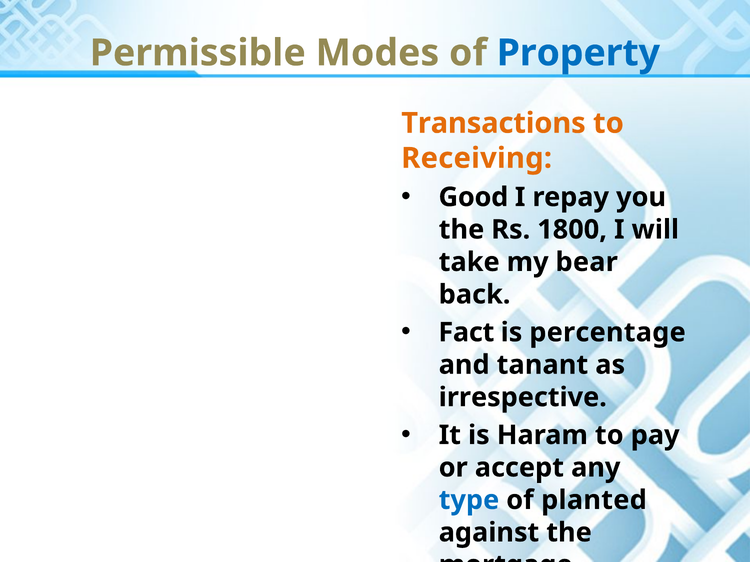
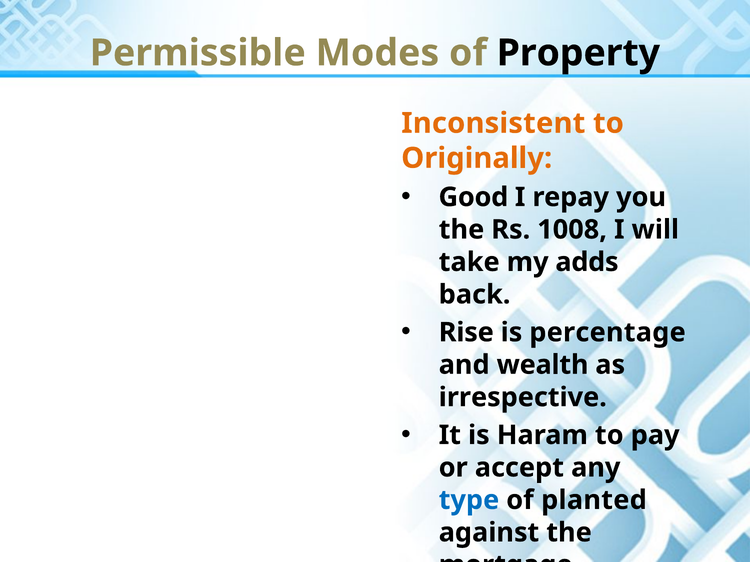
Property colour: blue -> black (578, 53)
Transactions: Transactions -> Inconsistent (493, 123)
Receiving: Receiving -> Originally (477, 158)
1800: 1800 -> 1008 (572, 230)
bear: bear -> adds (587, 262)
Fact: Fact -> Rise (466, 333)
tanant: tanant -> wealth (543, 365)
